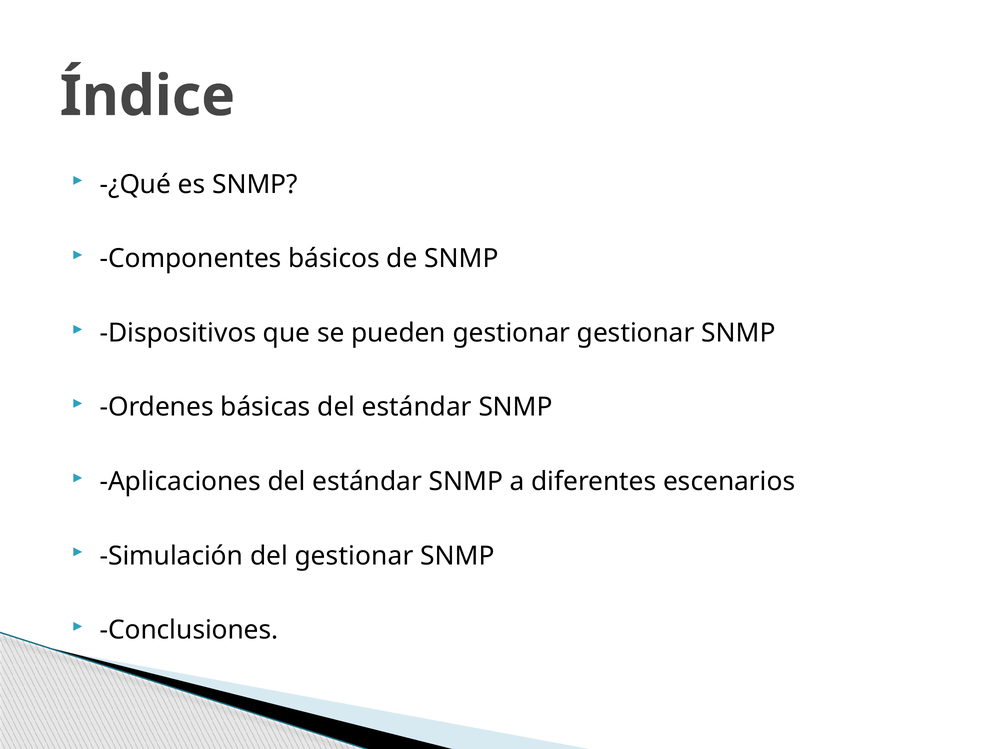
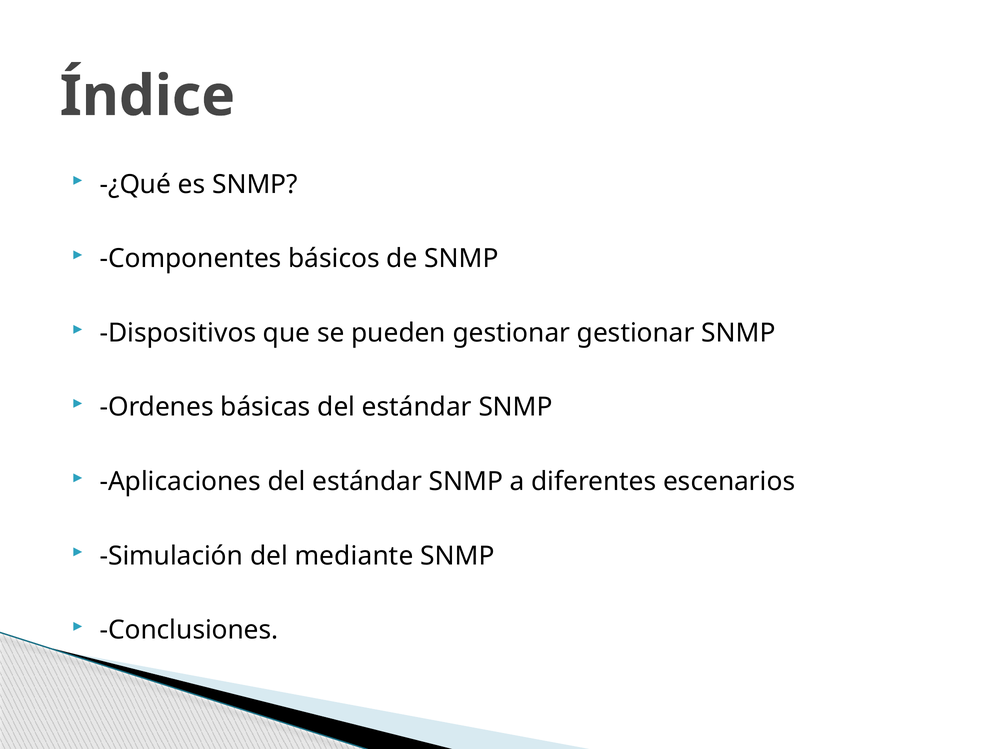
del gestionar: gestionar -> mediante (354, 556)
